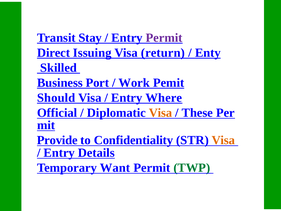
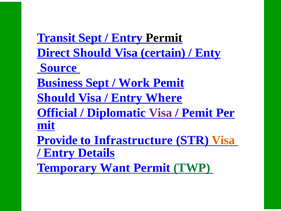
Transit Stay: Stay -> Sept (90, 38)
Permit colour: purple -> black (164, 38)
Direct Issuing: Issuing -> Should (92, 53)
return: return -> certain (163, 53)
Skilled: Skilled -> Source (59, 68)
Business Port: Port -> Sept (97, 83)
Visa colour: orange -> purple (160, 113)
These: These -> Pemit (197, 113)
Confidentiality: Confidentiality -> Infrastructure (133, 140)
